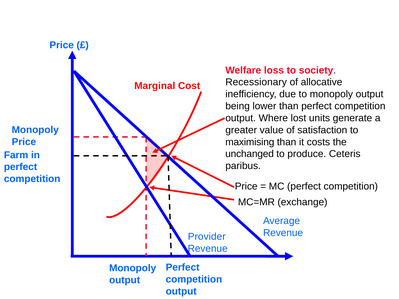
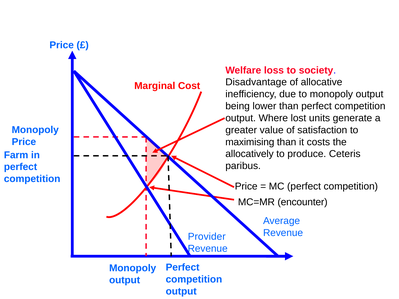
Recessionary: Recessionary -> Disadvantage (256, 82)
unchanged: unchanged -> allocatively (250, 154)
exchange: exchange -> encounter (303, 202)
